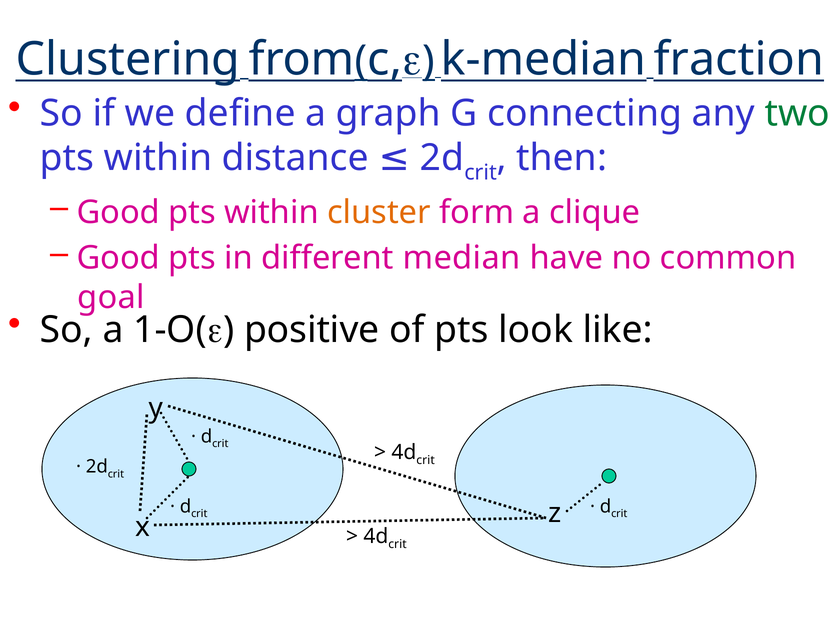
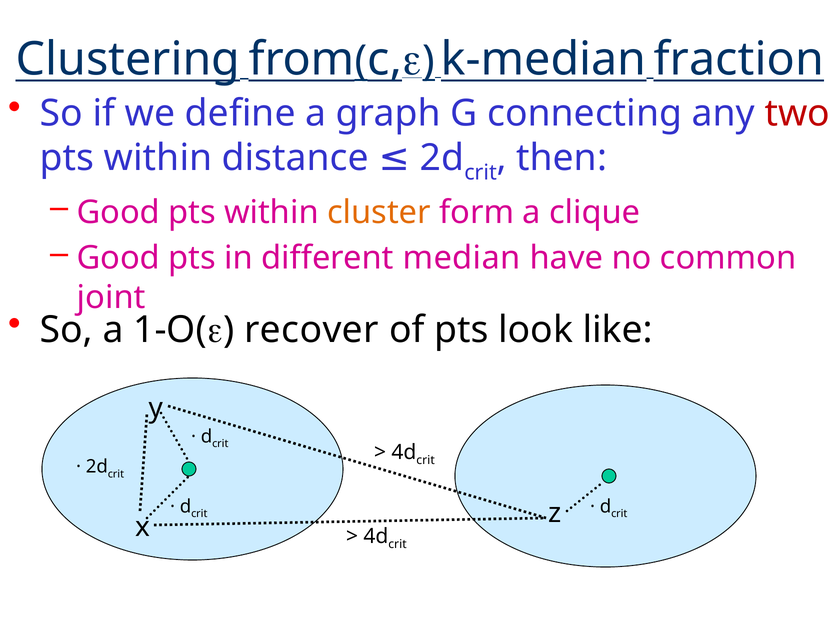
two colour: green -> red (797, 113)
goal: goal -> joint (111, 297)
positive: positive -> recover (311, 330)
